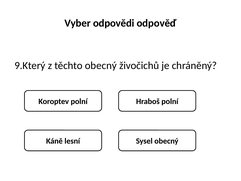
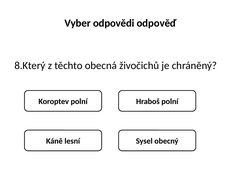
9.Který: 9.Který -> 8.Který (30, 66)
těchto obecný: obecný -> obecná (101, 66)
